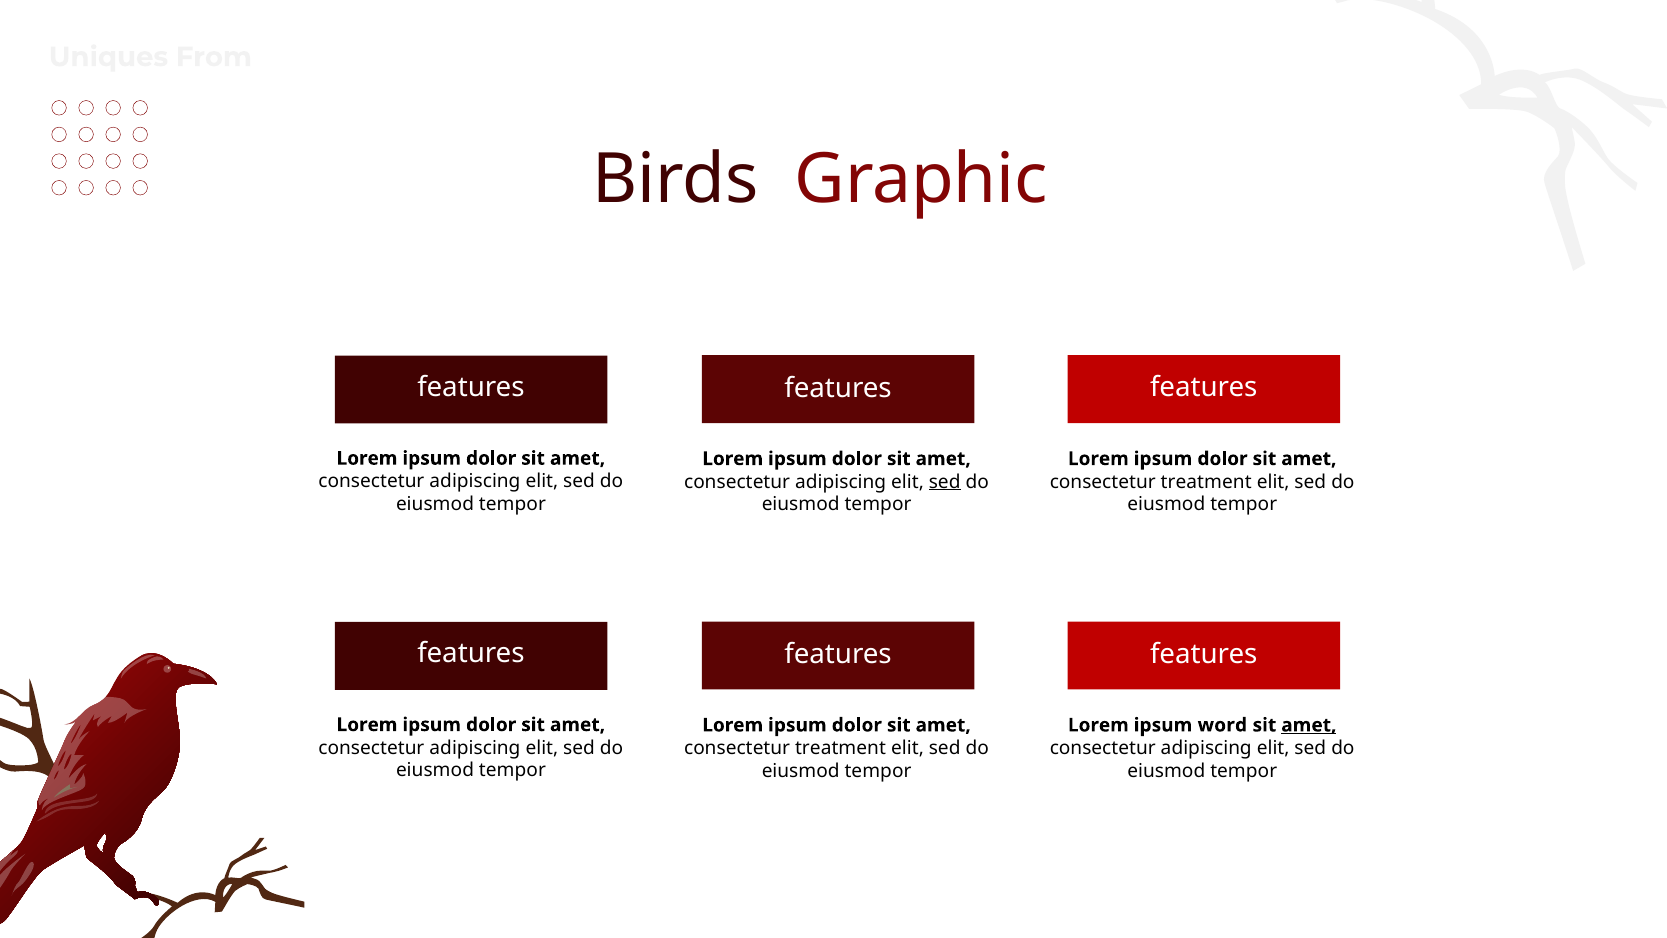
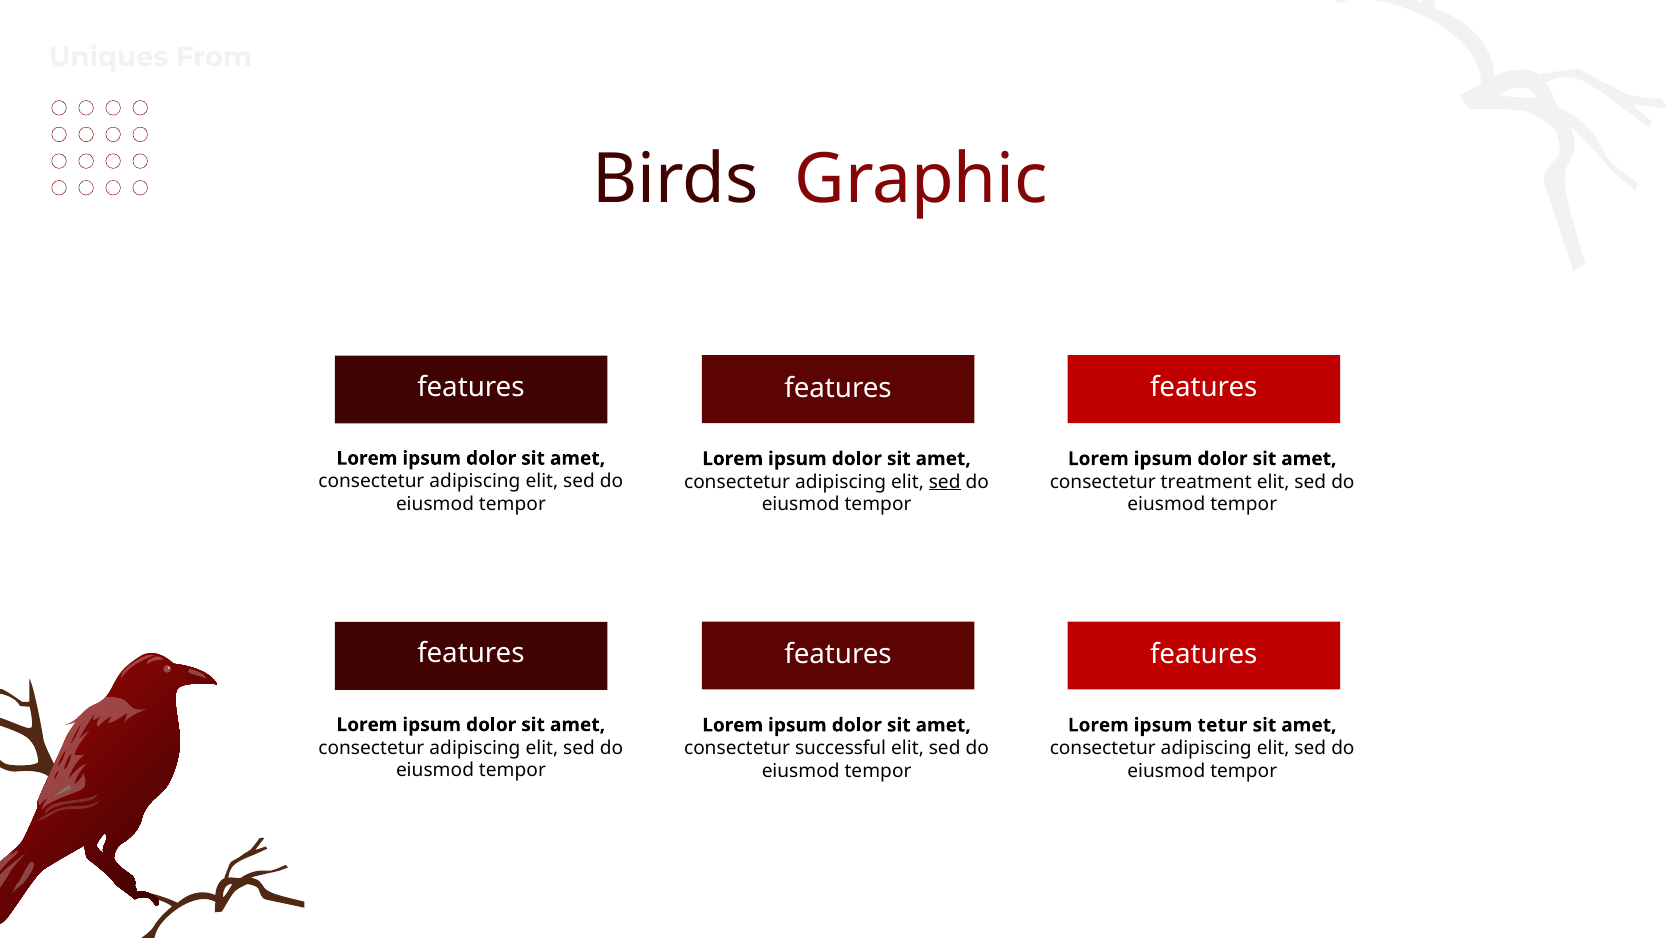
word: word -> tetur (1222, 725)
amet underline: present -> none (1309, 725)
treatment: treatment -> successful (841, 748)
